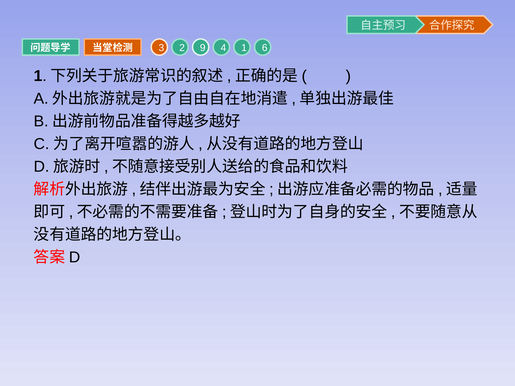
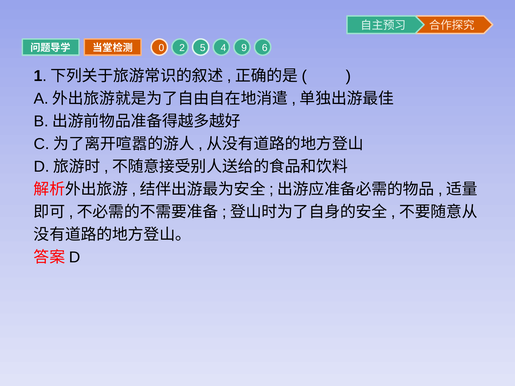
3: 3 -> 0 (161, 48)
9: 9 -> 5 (203, 48)
1: 1 -> 9 (244, 48)
